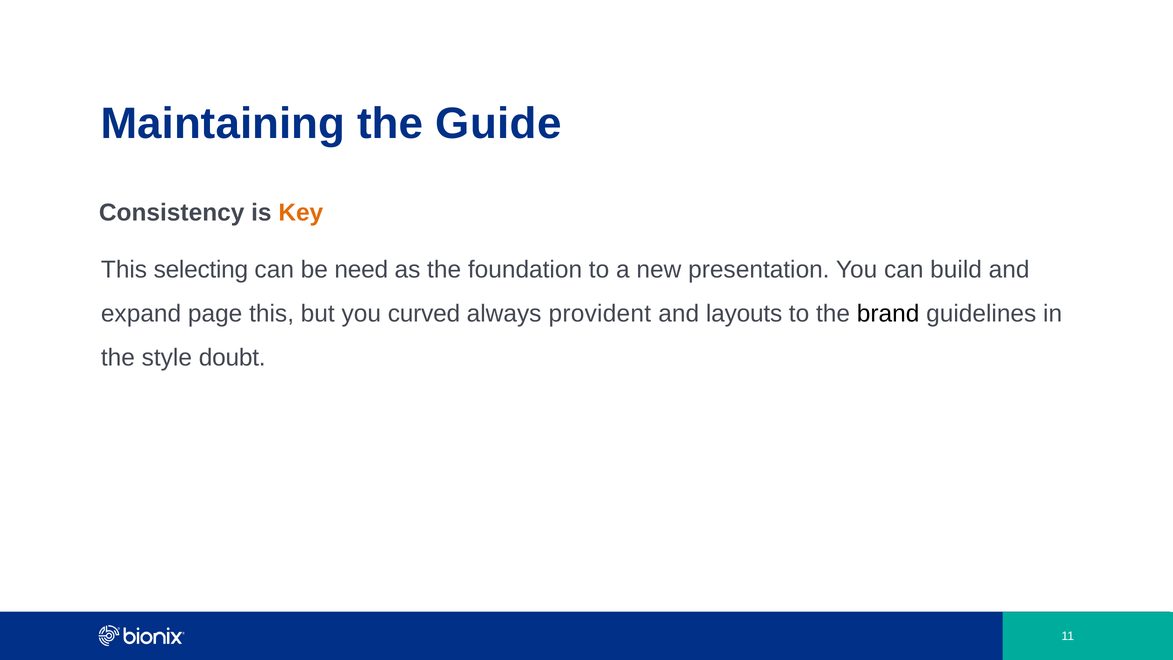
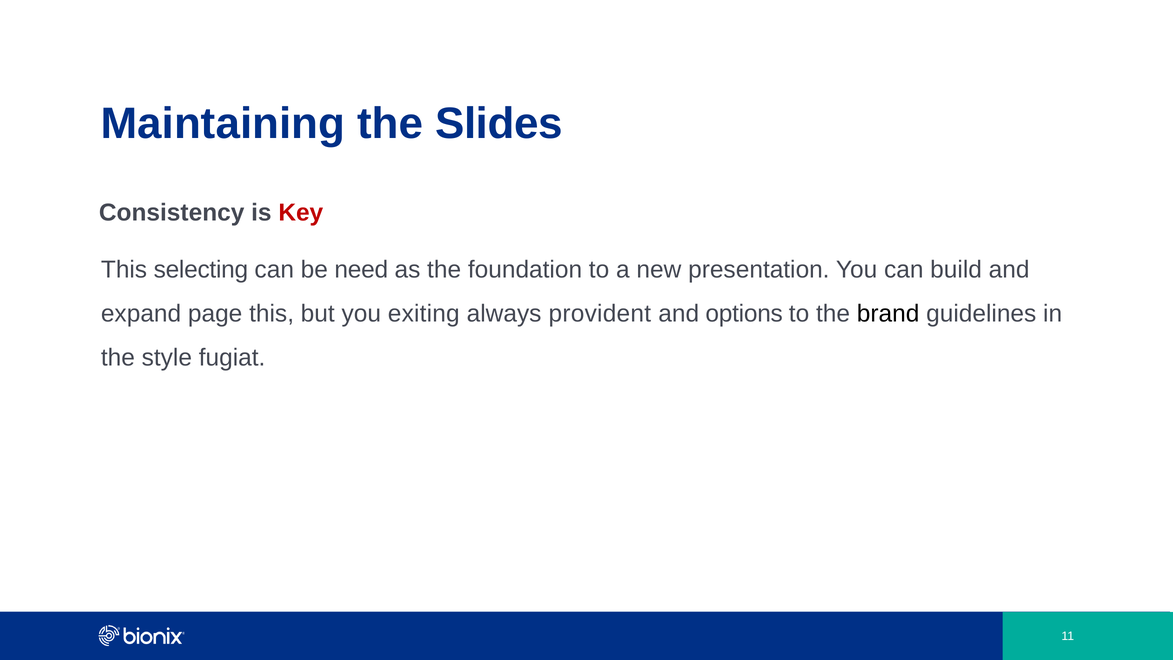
Guide: Guide -> Slides (499, 124)
Key colour: orange -> red (301, 213)
curved: curved -> exiting (424, 314)
layouts: layouts -> options (744, 314)
doubt: doubt -> fugiat (232, 358)
